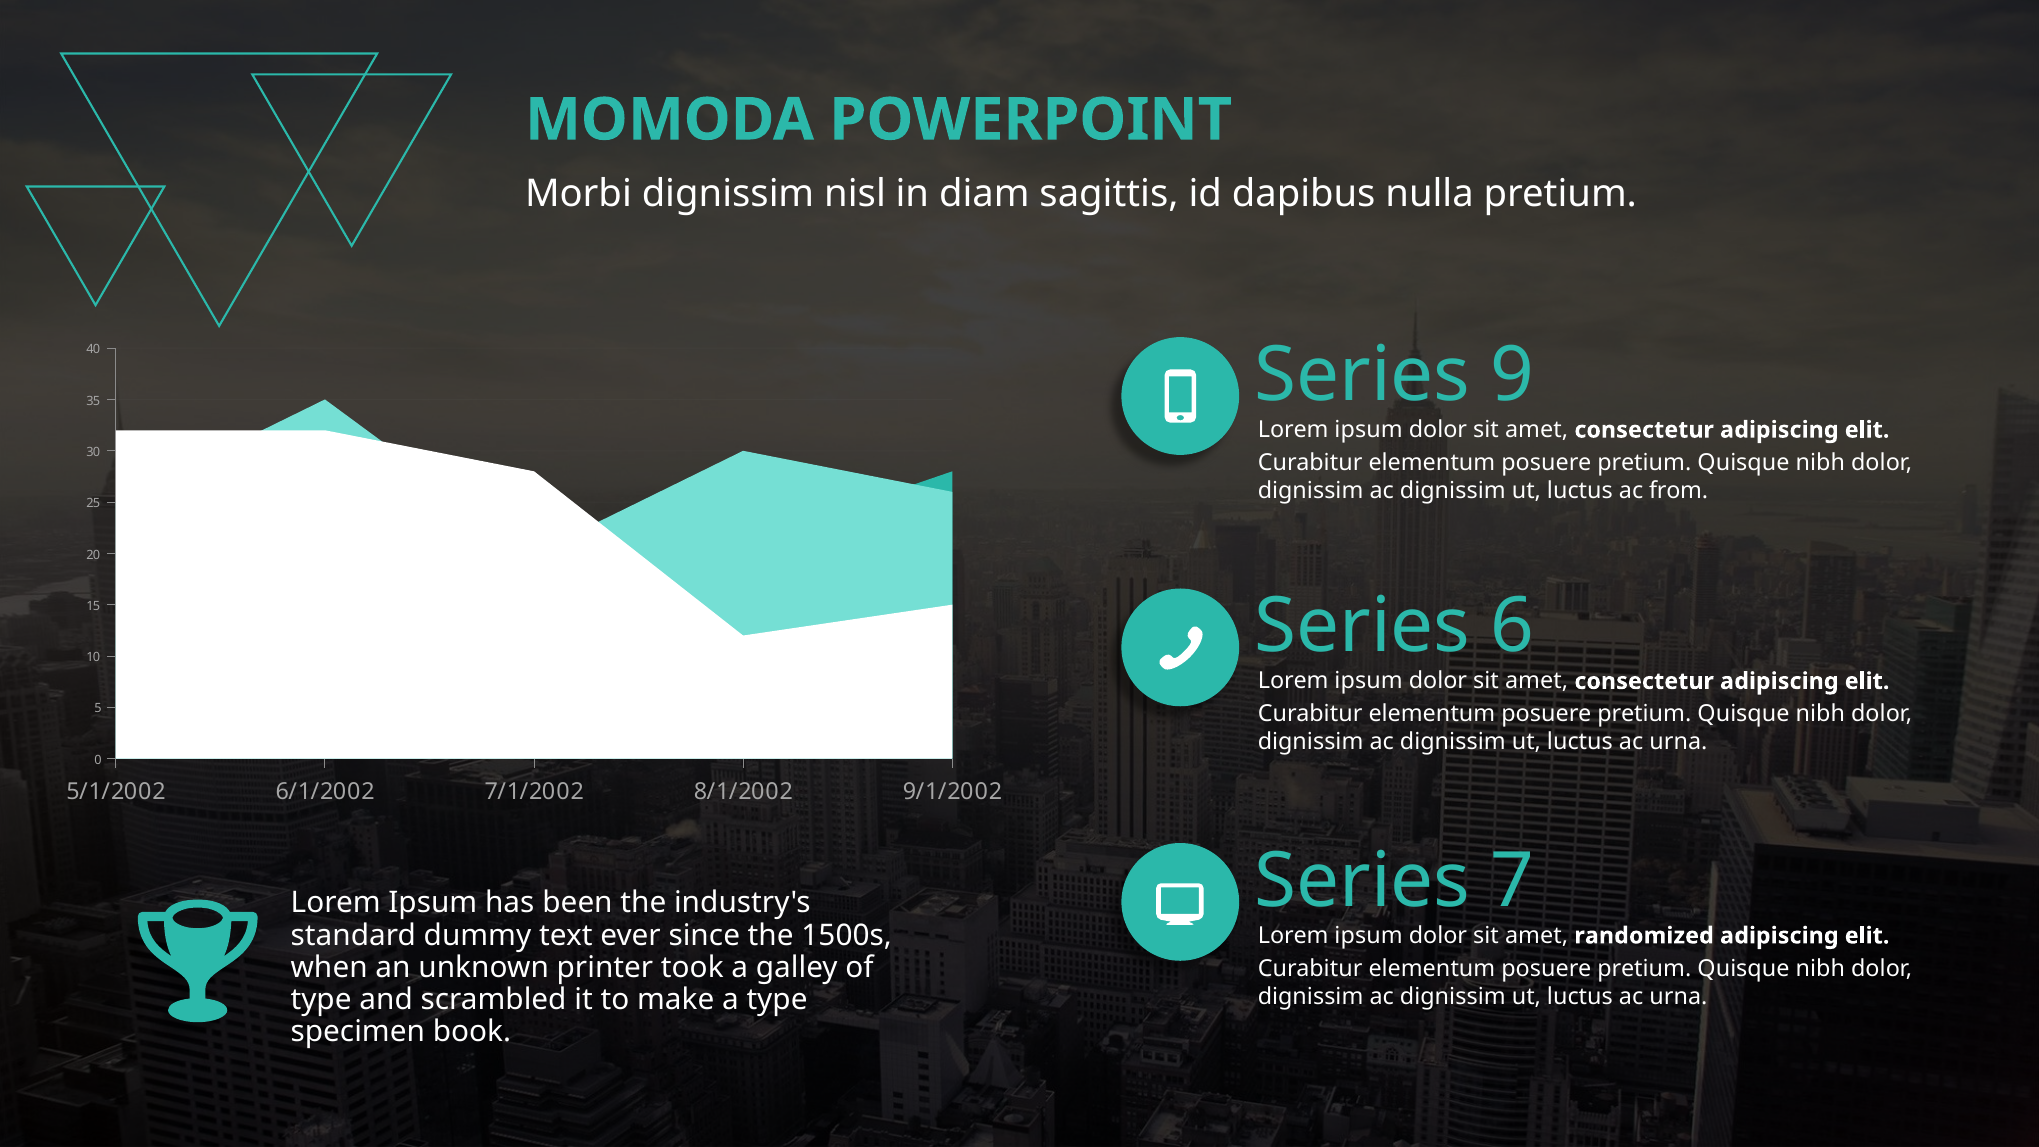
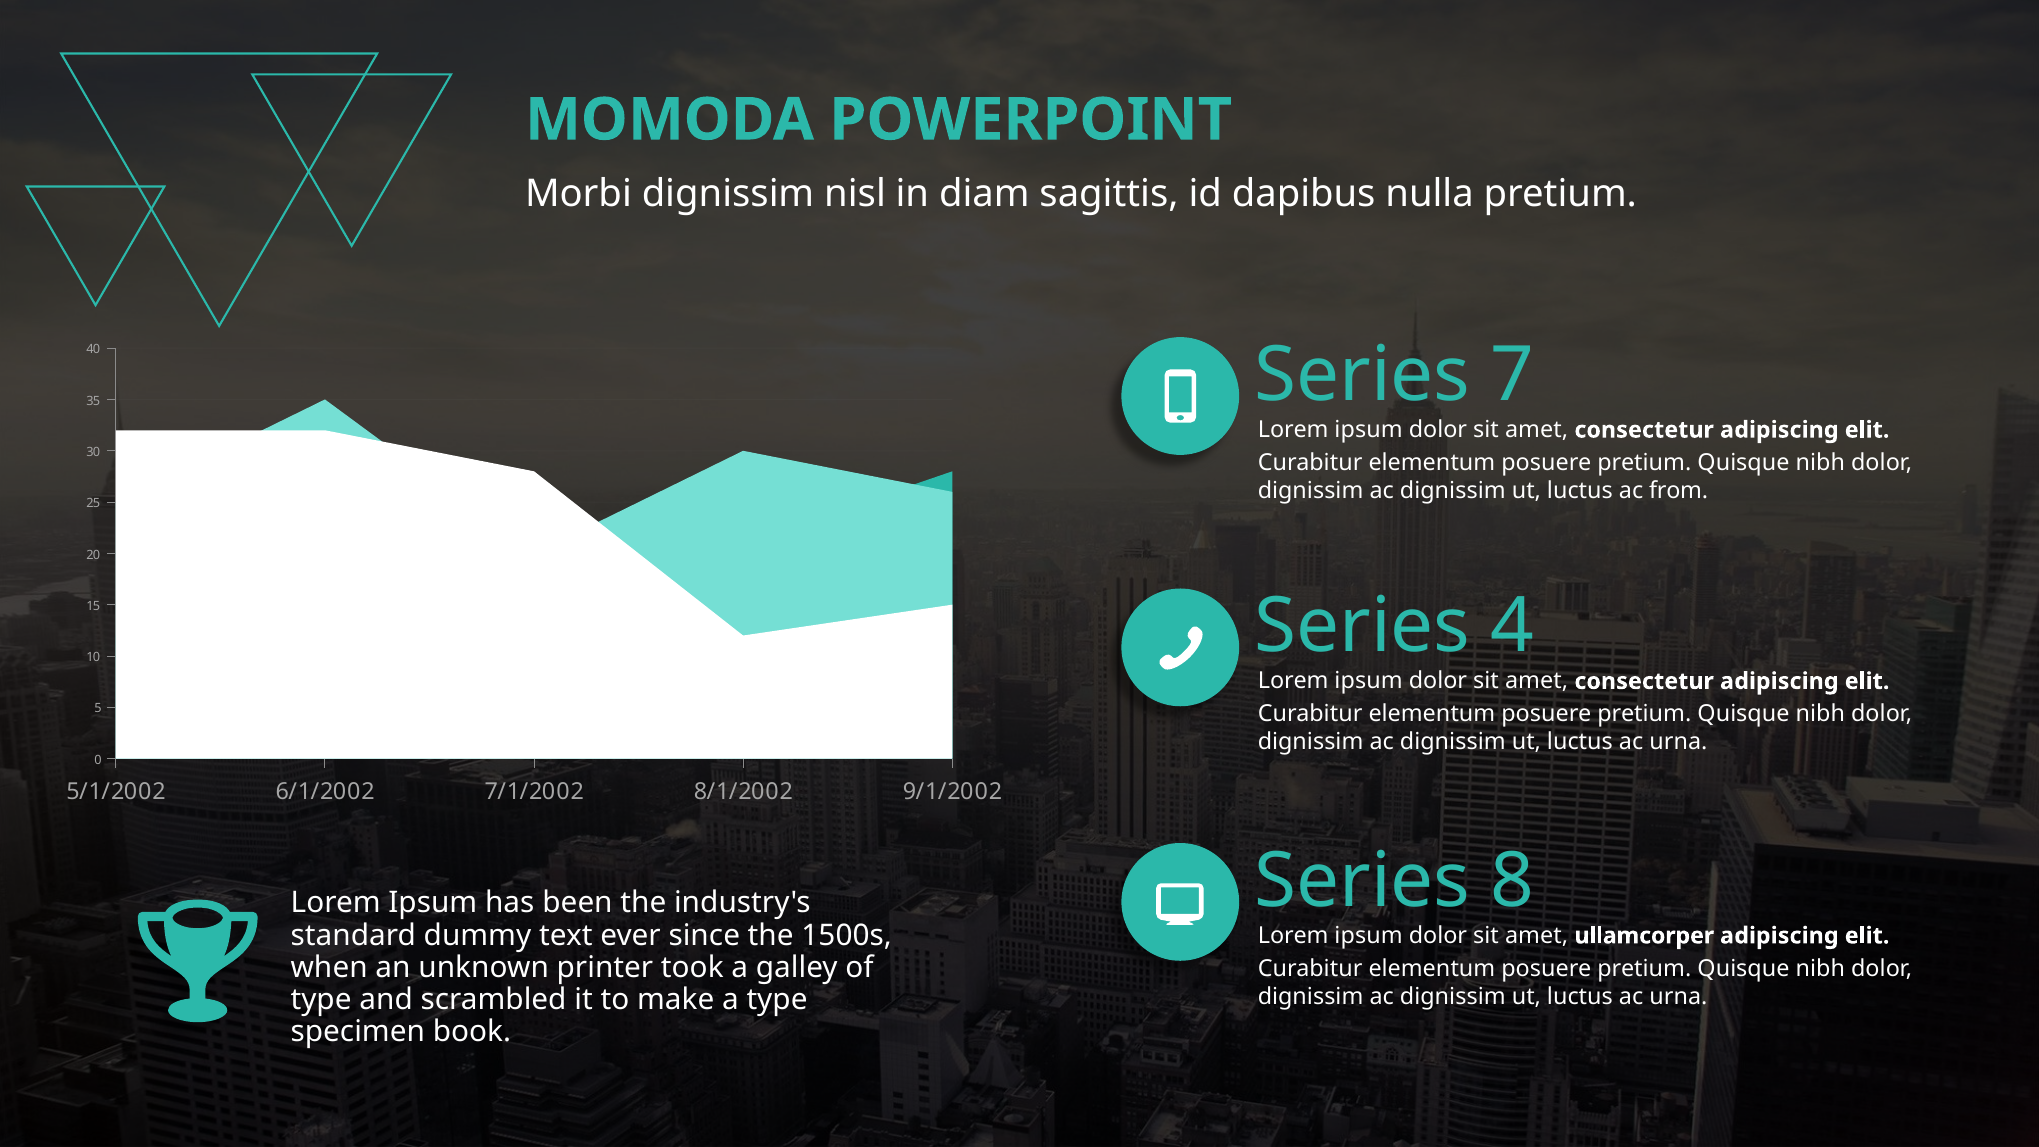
9: 9 -> 7 (1512, 375)
6: 6 -> 4 (1512, 626)
7: 7 -> 8 (1512, 881)
randomized: randomized -> ullamcorper (1644, 936)
